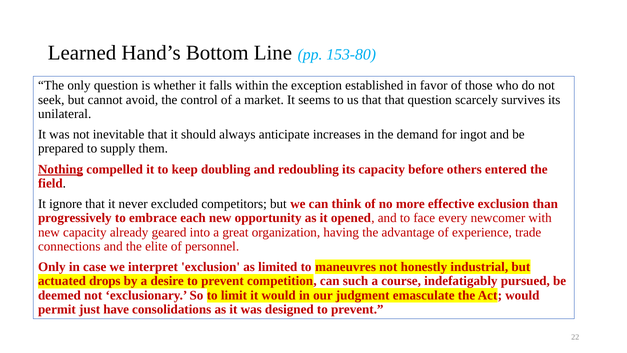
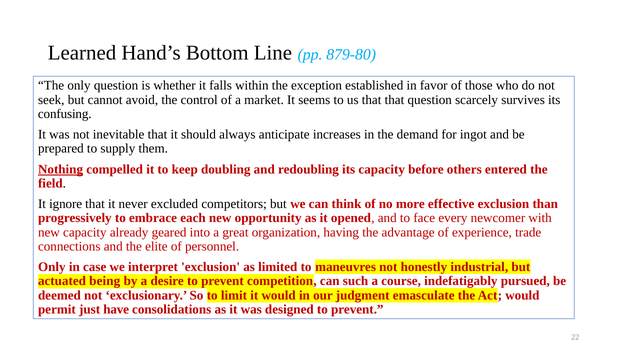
153-80: 153-80 -> 879-80 (351, 54)
unilateral: unilateral -> confusing (65, 114)
drops: drops -> being (105, 281)
